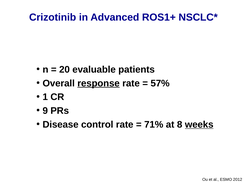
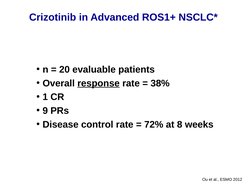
57%: 57% -> 38% (160, 83)
71%: 71% -> 72% (154, 124)
weeks underline: present -> none (199, 124)
